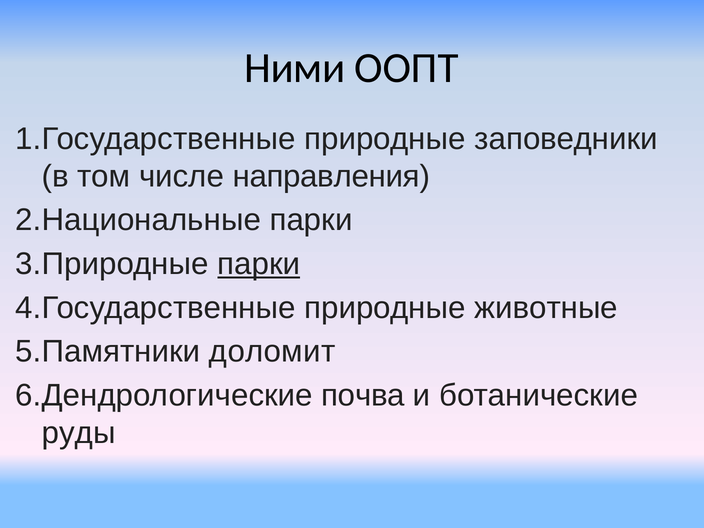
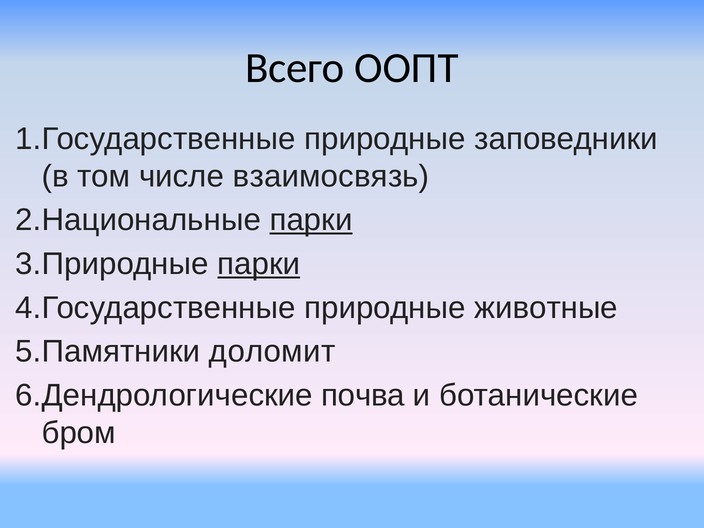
Ними: Ними -> Всего (295, 68)
направления: направления -> взаимосвязь (331, 176)
парки underline: none -> present (311, 220)
руды: руды -> бром (79, 433)
